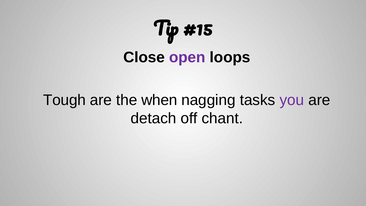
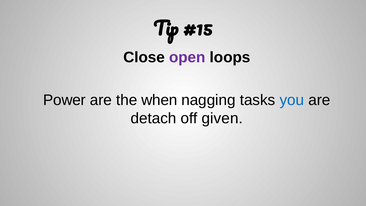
Tough: Tough -> Power (65, 100)
you colour: purple -> blue (292, 100)
chant: chant -> given (222, 118)
